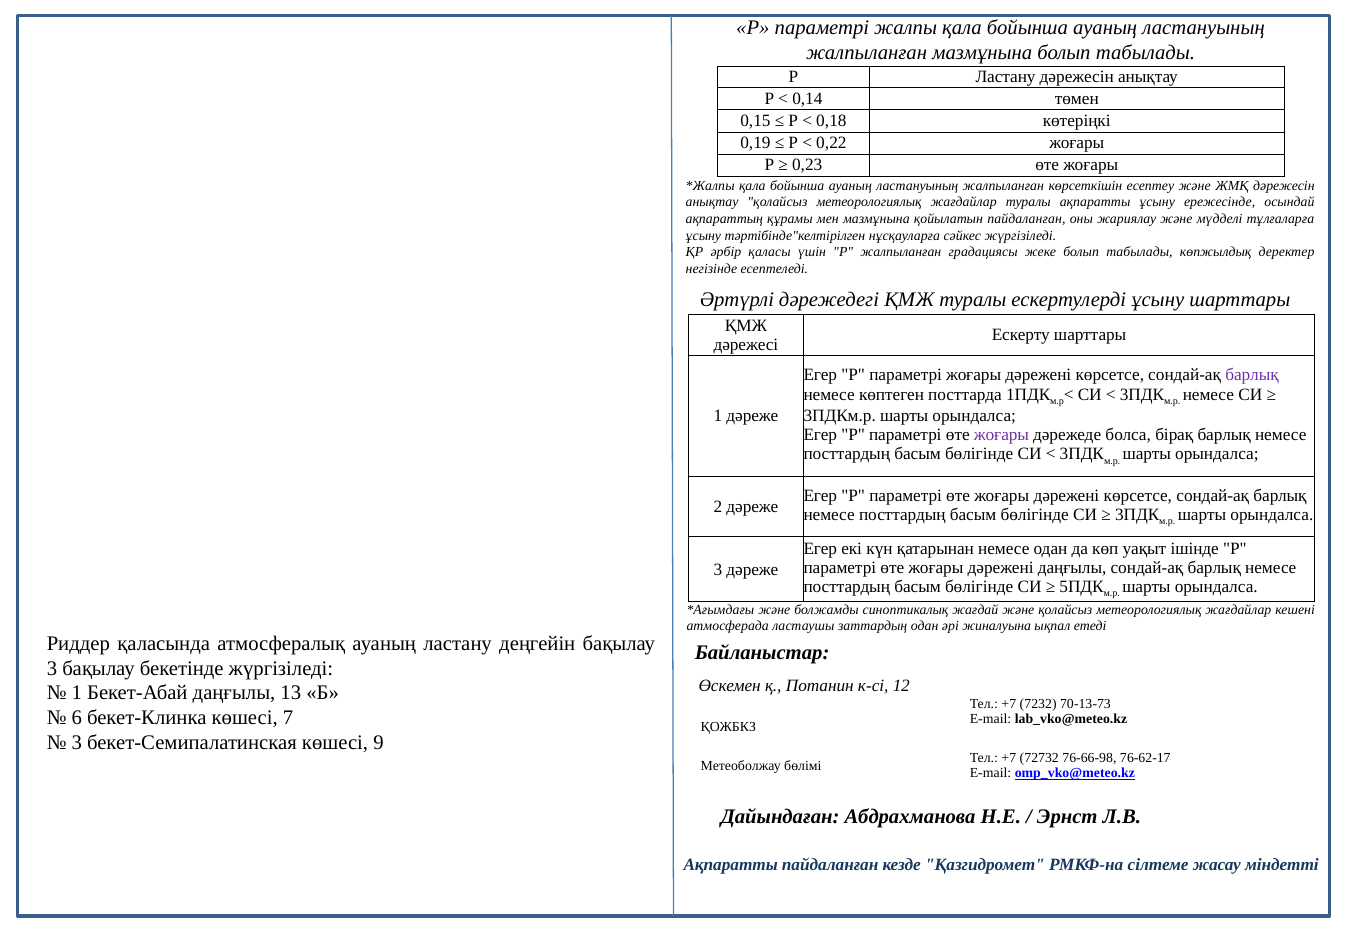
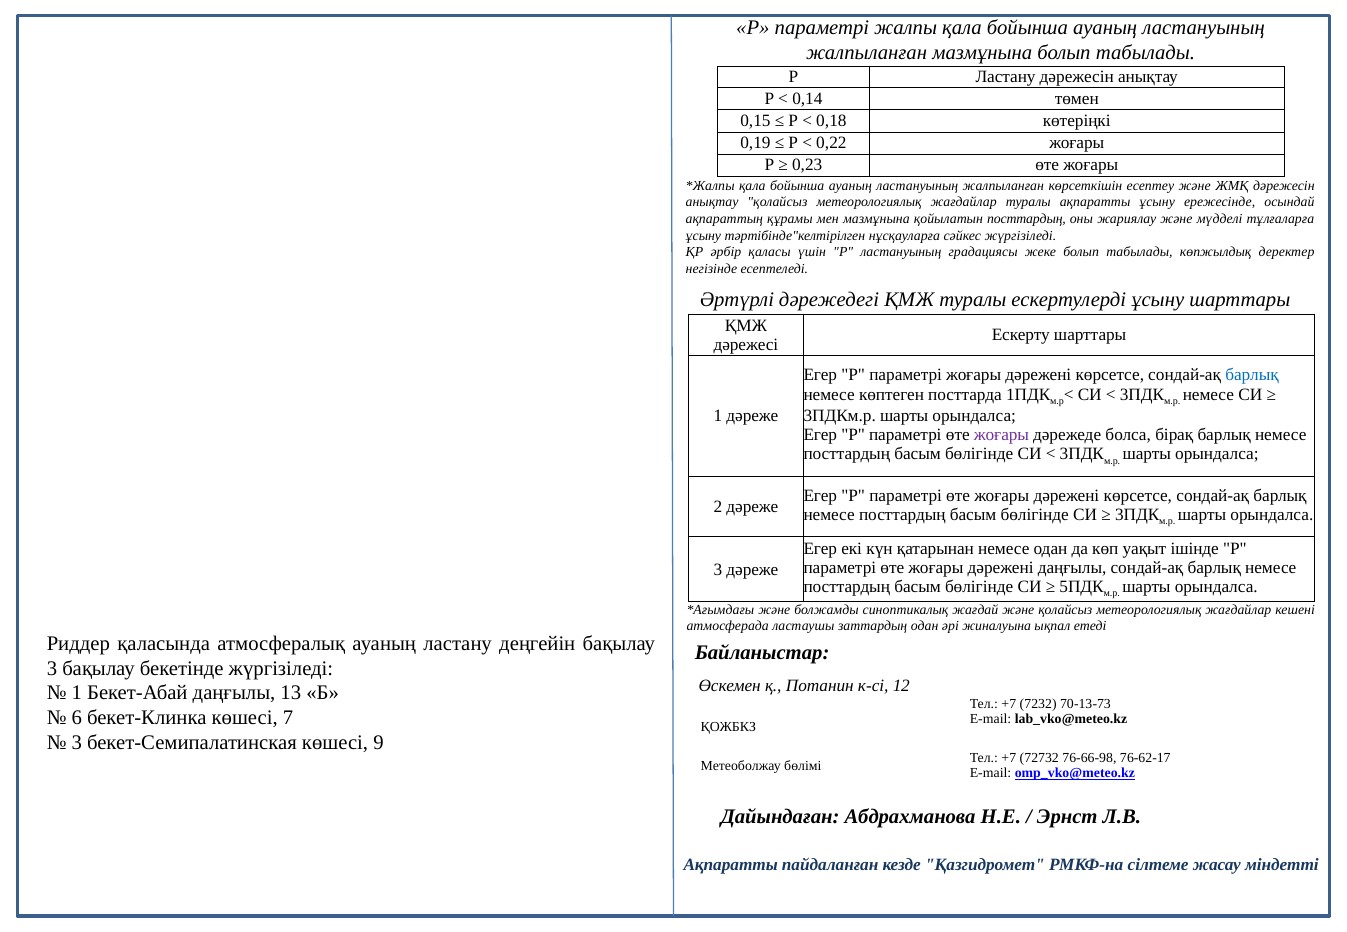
қойылатын пайдаланған: пайдаланған -> посттардың (1026, 219)
Р жалпыланған: жалпыланған -> ластануының (901, 252)
барлық colour: purple -> blue (1252, 375)
